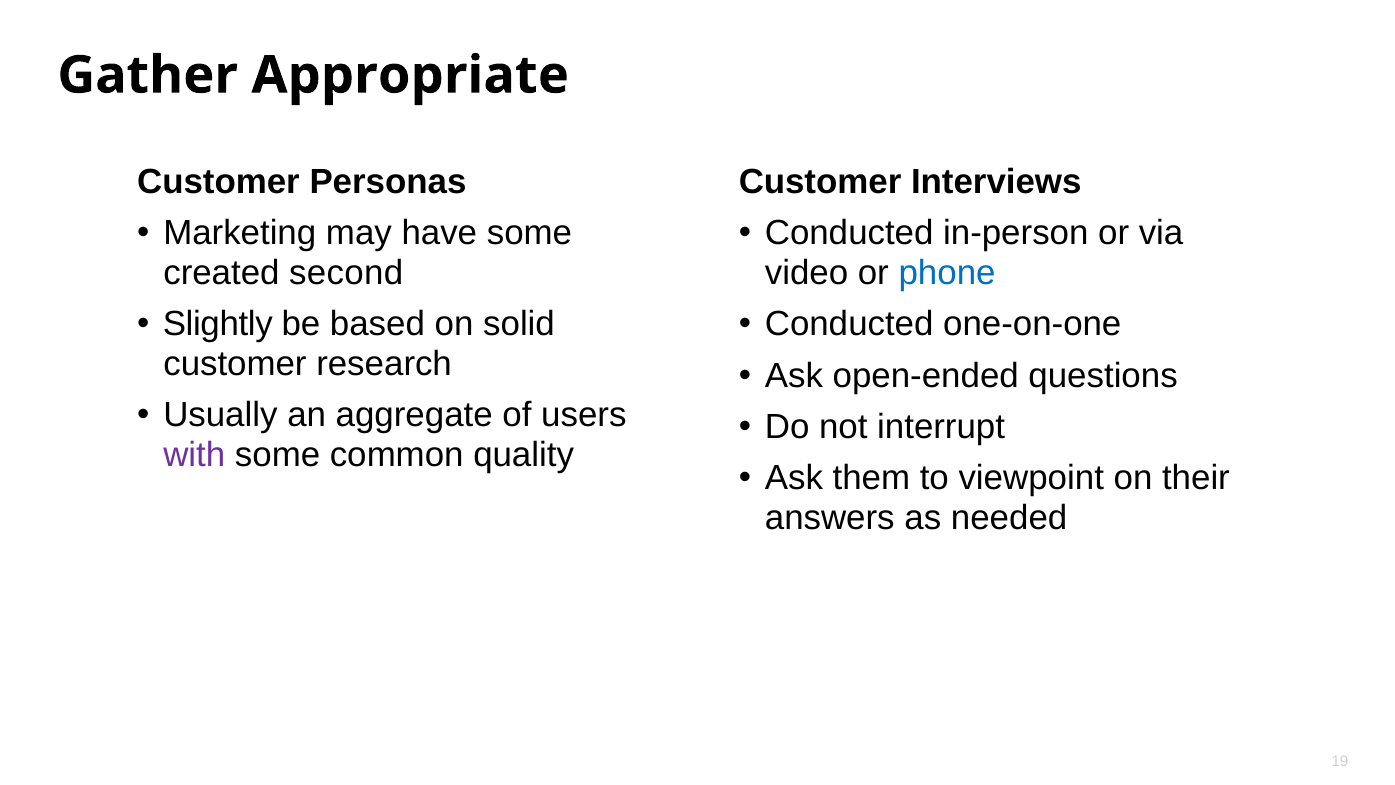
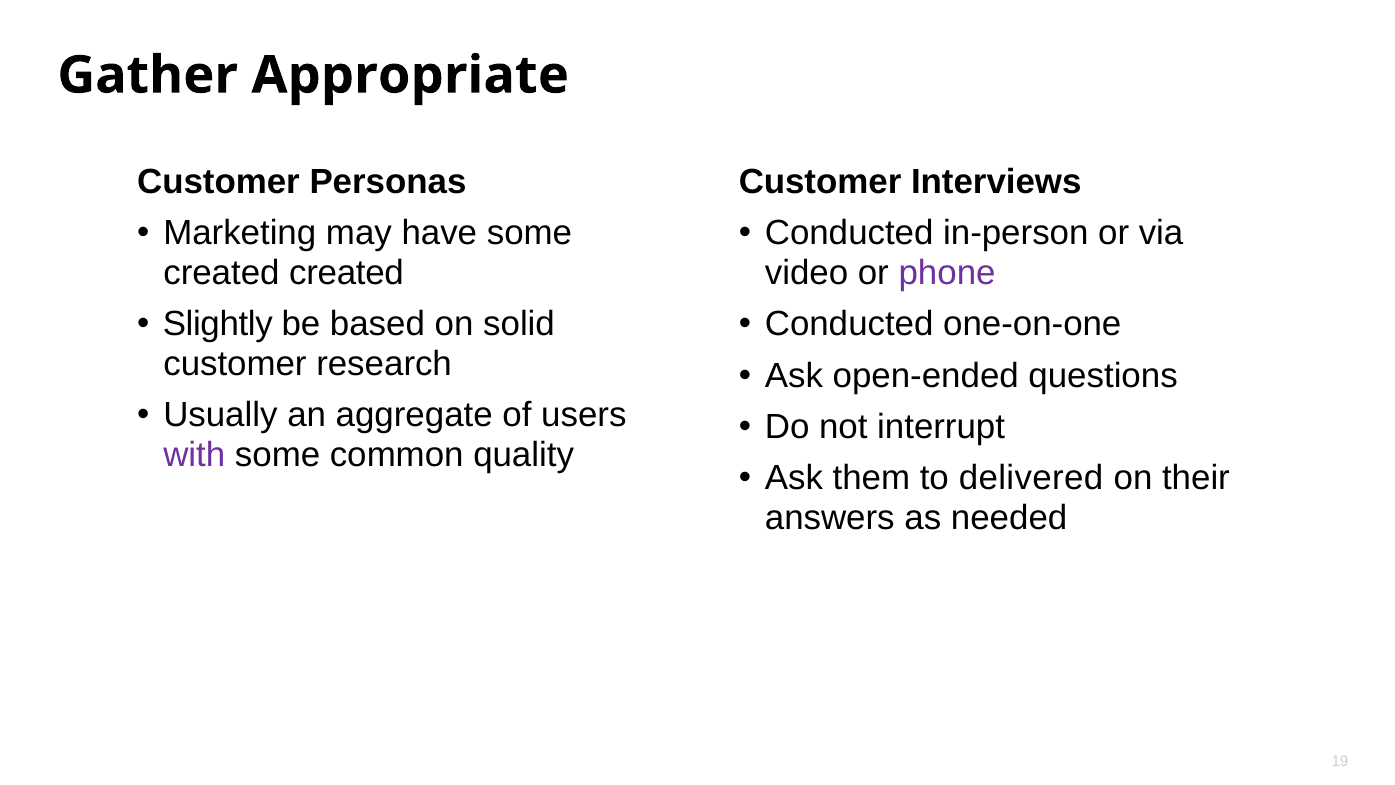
created second: second -> created (347, 273)
phone colour: blue -> purple (947, 273)
viewpoint: viewpoint -> delivered (1031, 478)
